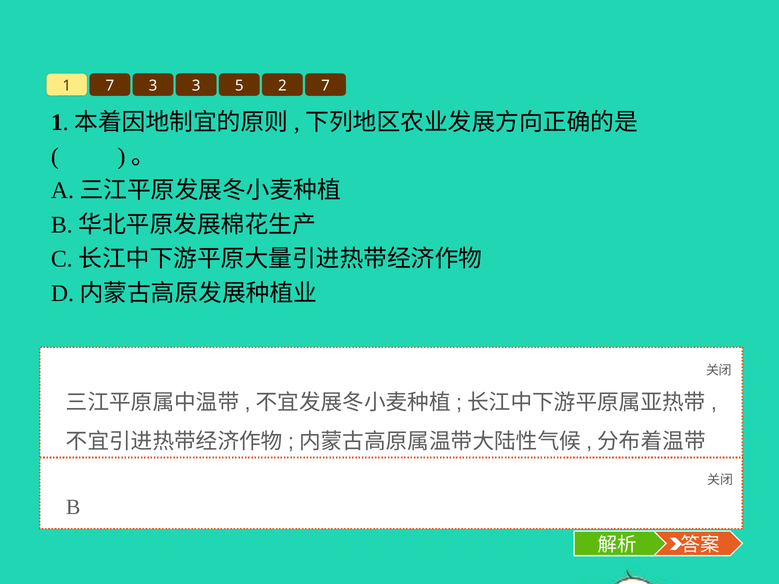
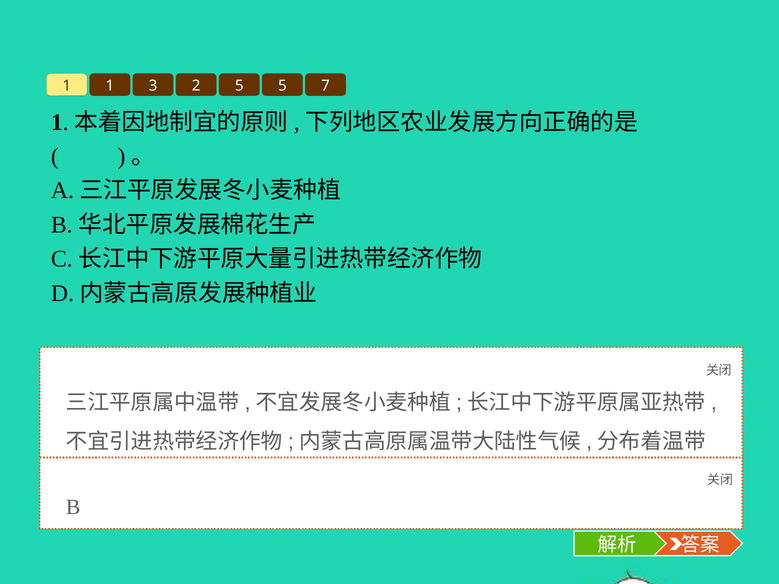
1 7: 7 -> 1 (110, 86)
3 3: 3 -> 2 (196, 86)
5 2: 2 -> 5 (282, 86)
